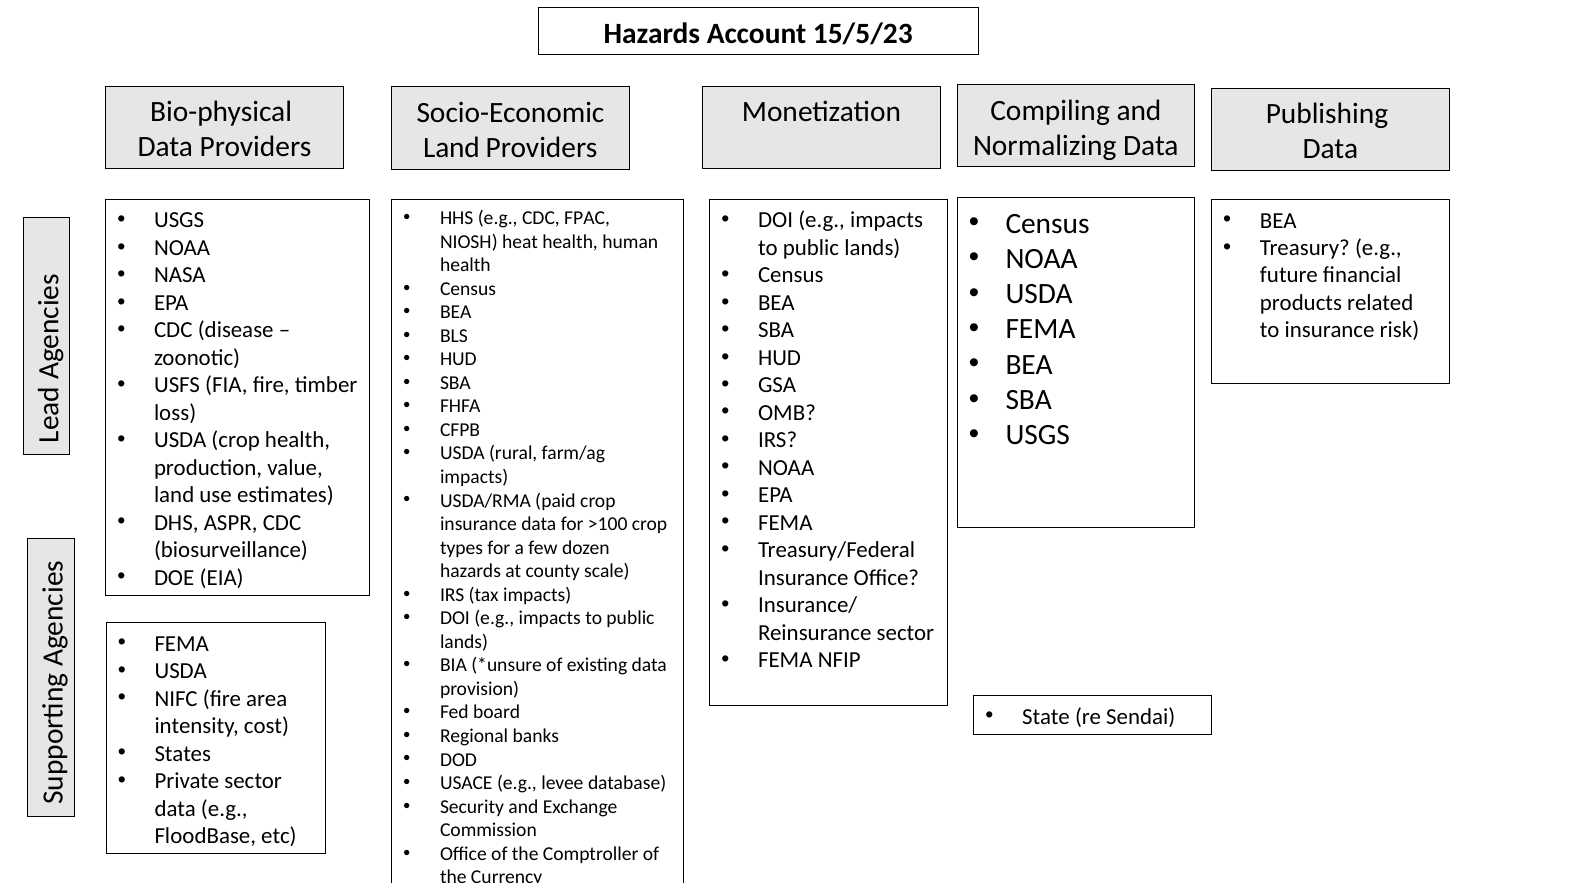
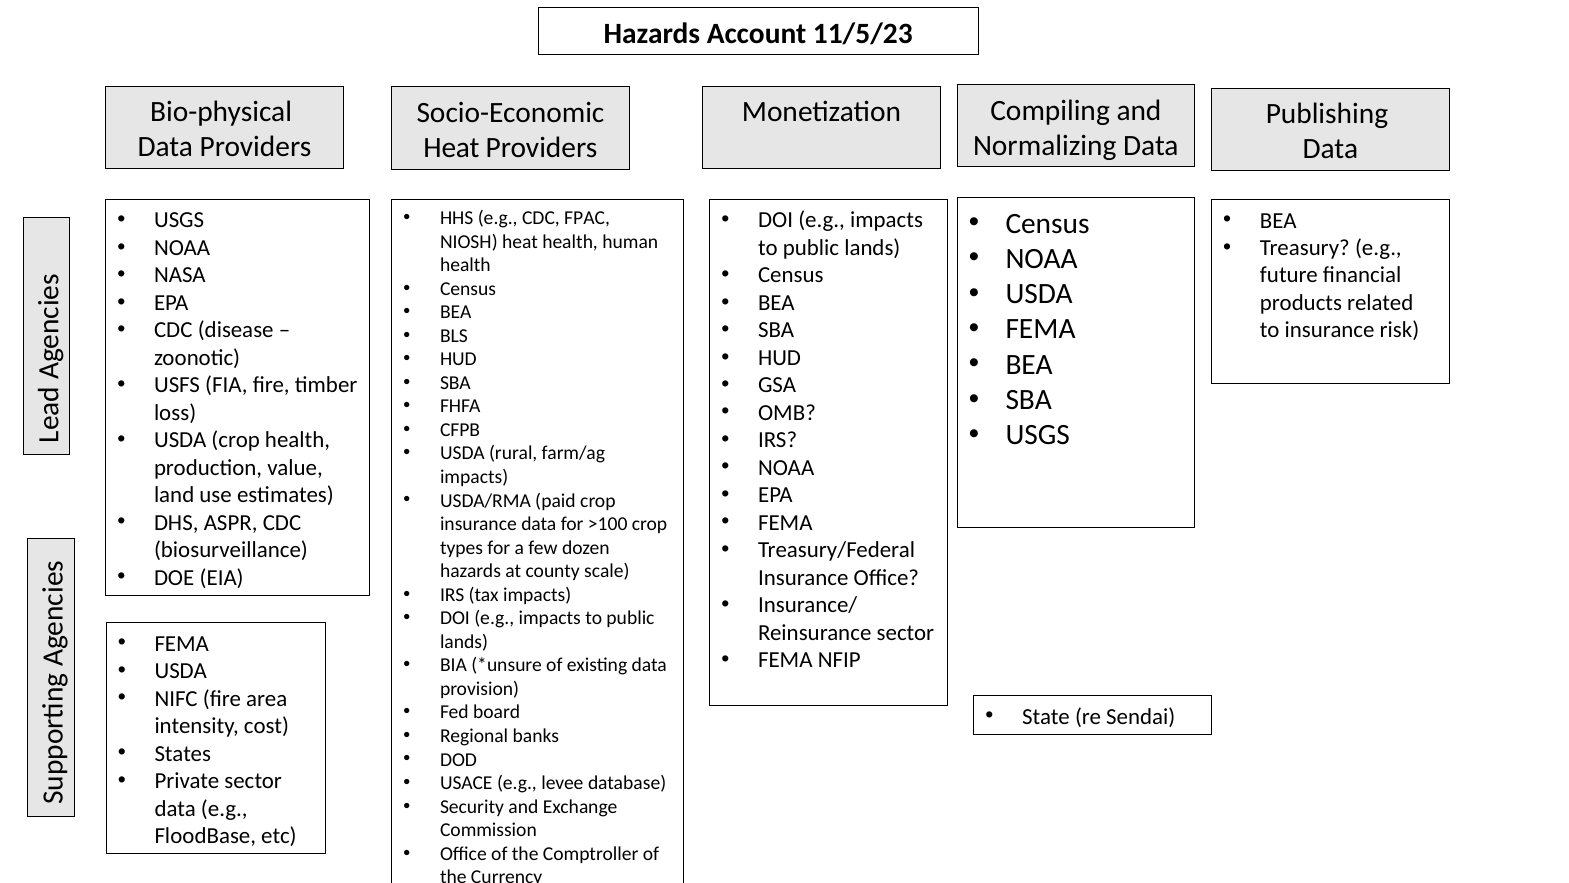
15/5/23: 15/5/23 -> 11/5/23 (863, 33)
Land: Land -> Heat (451, 148)
